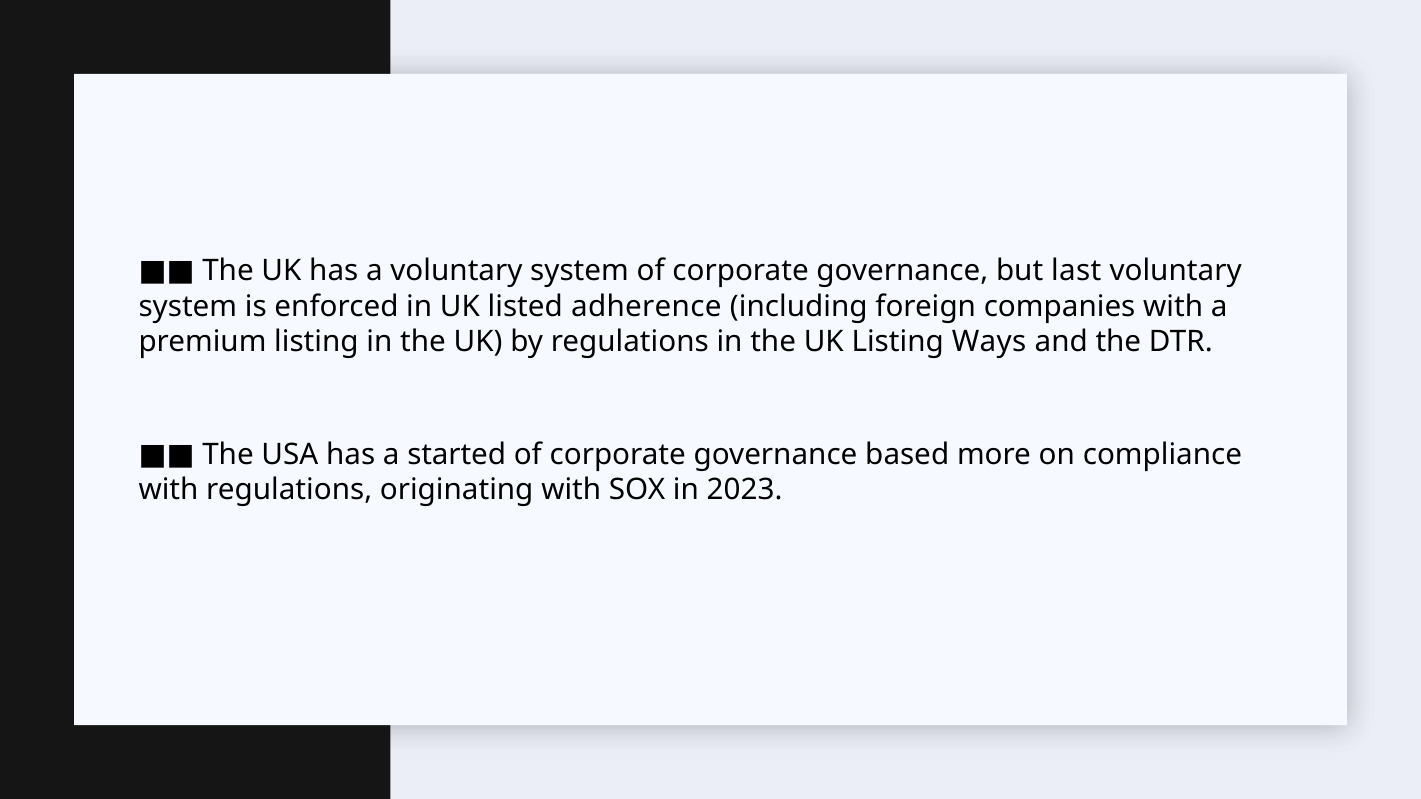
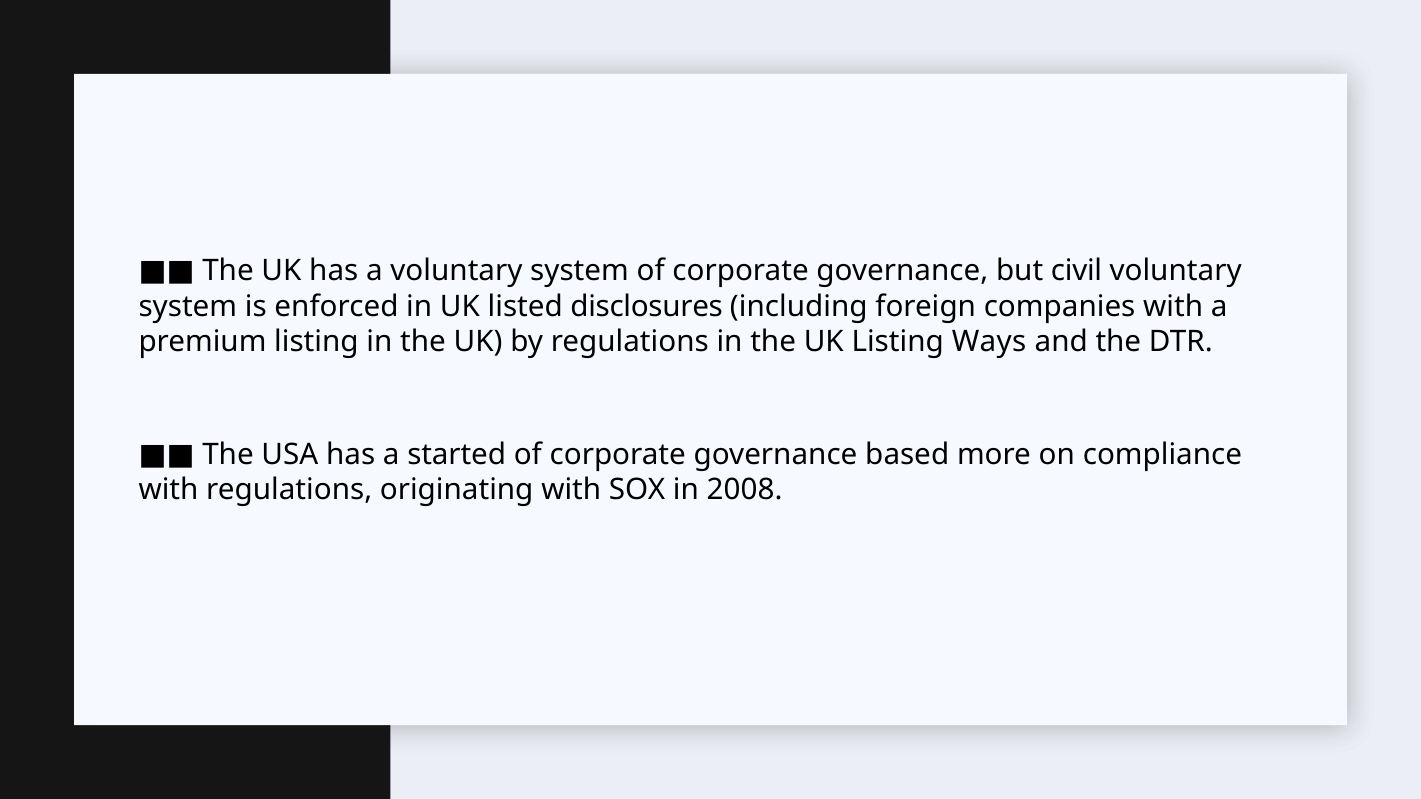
last: last -> civil (1077, 271)
adherence: adherence -> disclosures (647, 306)
2023: 2023 -> 2008 (745, 490)
